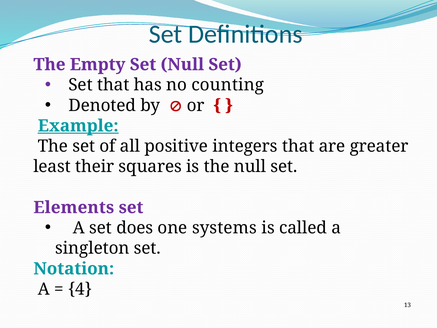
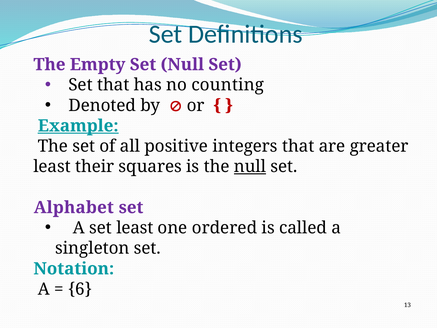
null underline: none -> present (250, 167)
Elements: Elements -> Alphabet (74, 207)
set does: does -> least (135, 228)
systems: systems -> ordered (224, 228)
4: 4 -> 6 (80, 289)
